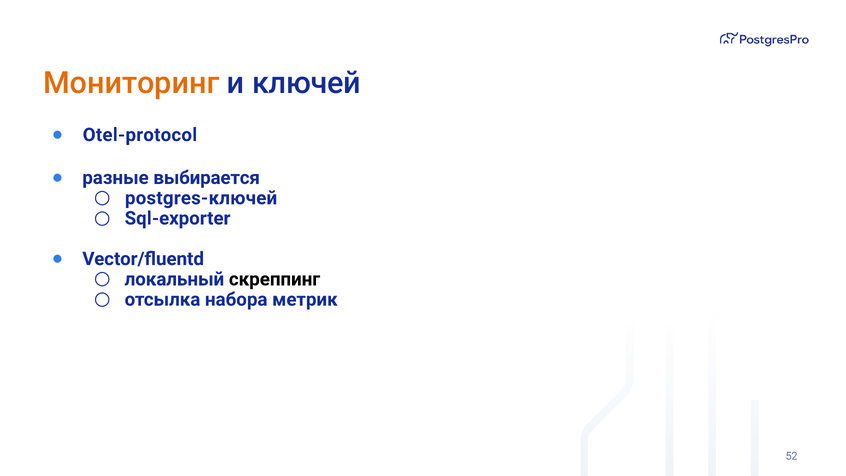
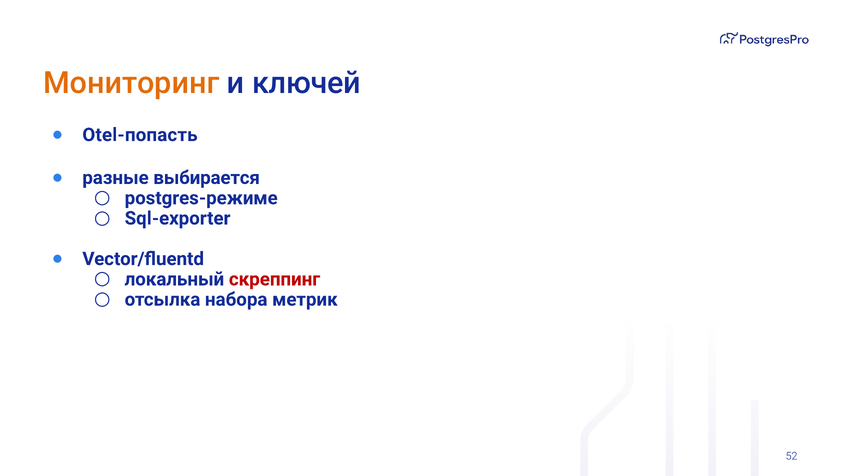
Otel-protocol: Otel-protocol -> Otel-попасть (140, 135)
postgres-ключей: postgres-ключей -> postgres-режиме (201, 198)
скреппинг colour: black -> red (275, 279)
